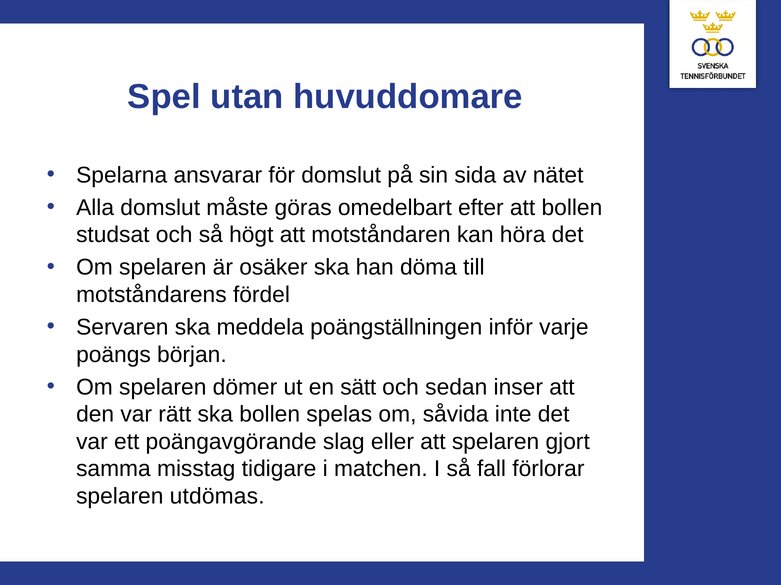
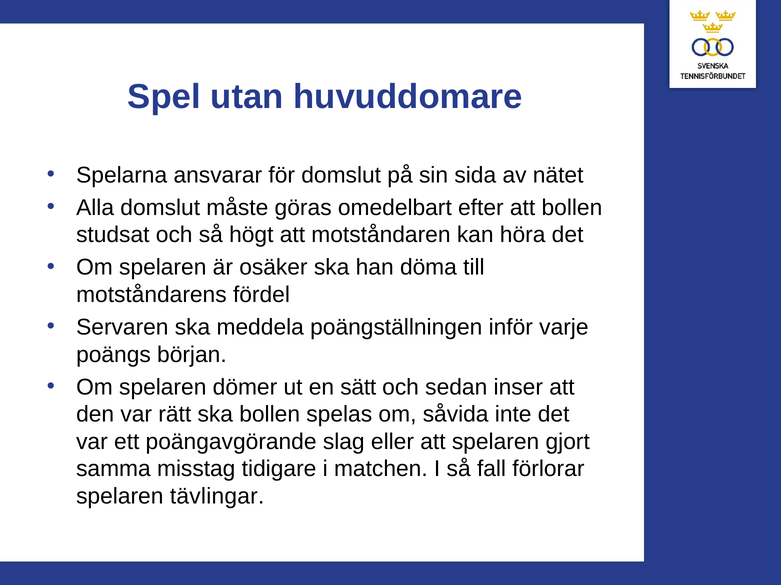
utdömas: utdömas -> tävlingar (217, 497)
